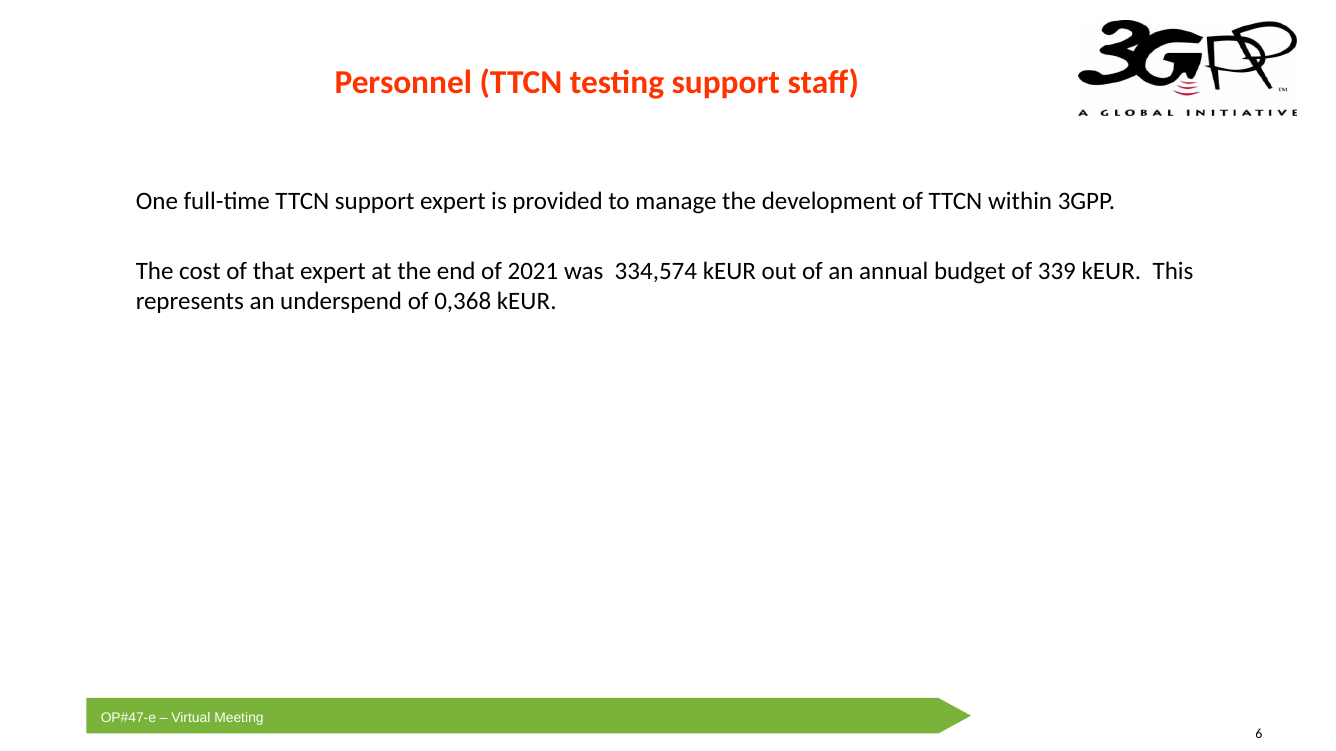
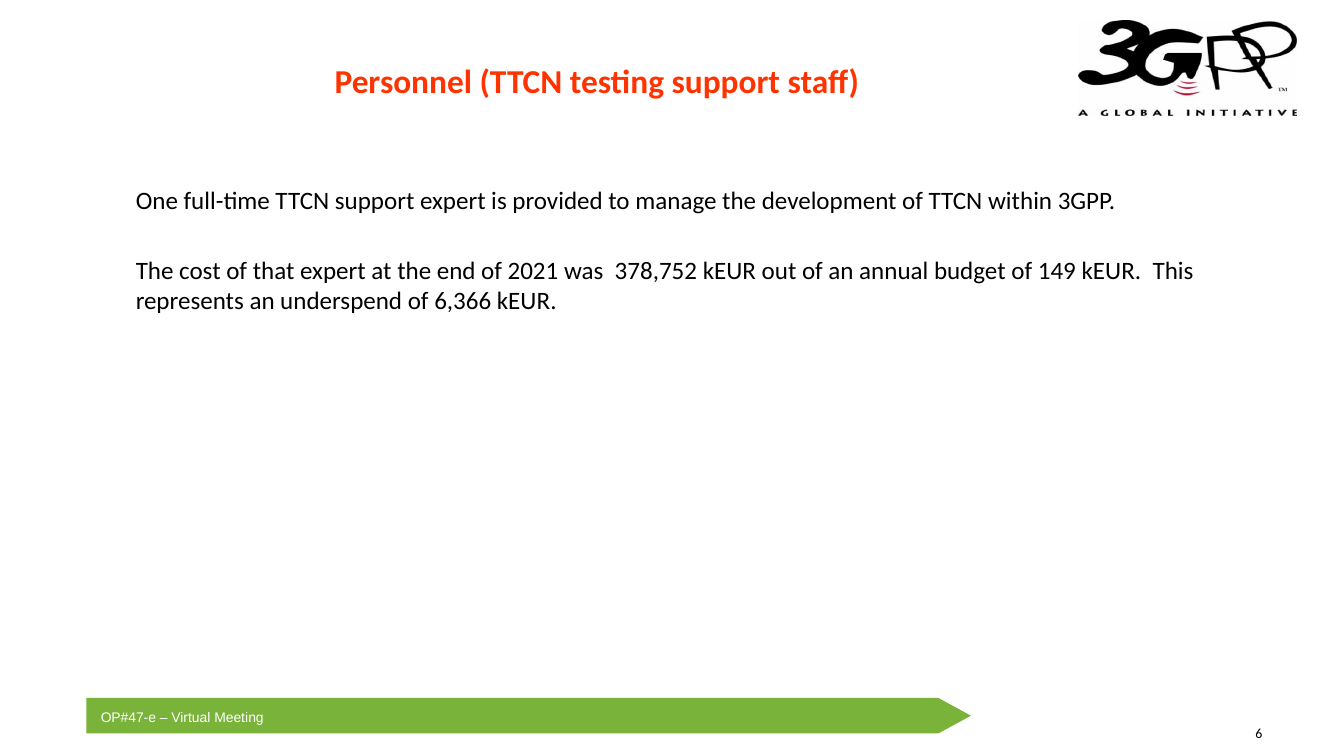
334,574: 334,574 -> 378,752 (656, 271)
339: 339 -> 149 (1057, 271)
0,368: 0,368 -> 6,366 (463, 301)
